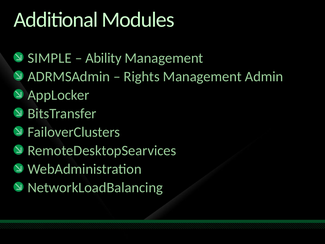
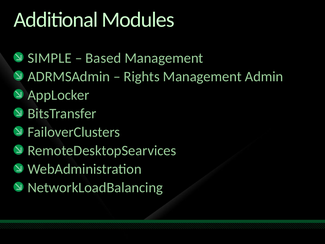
Ability: Ability -> Based (103, 58)
